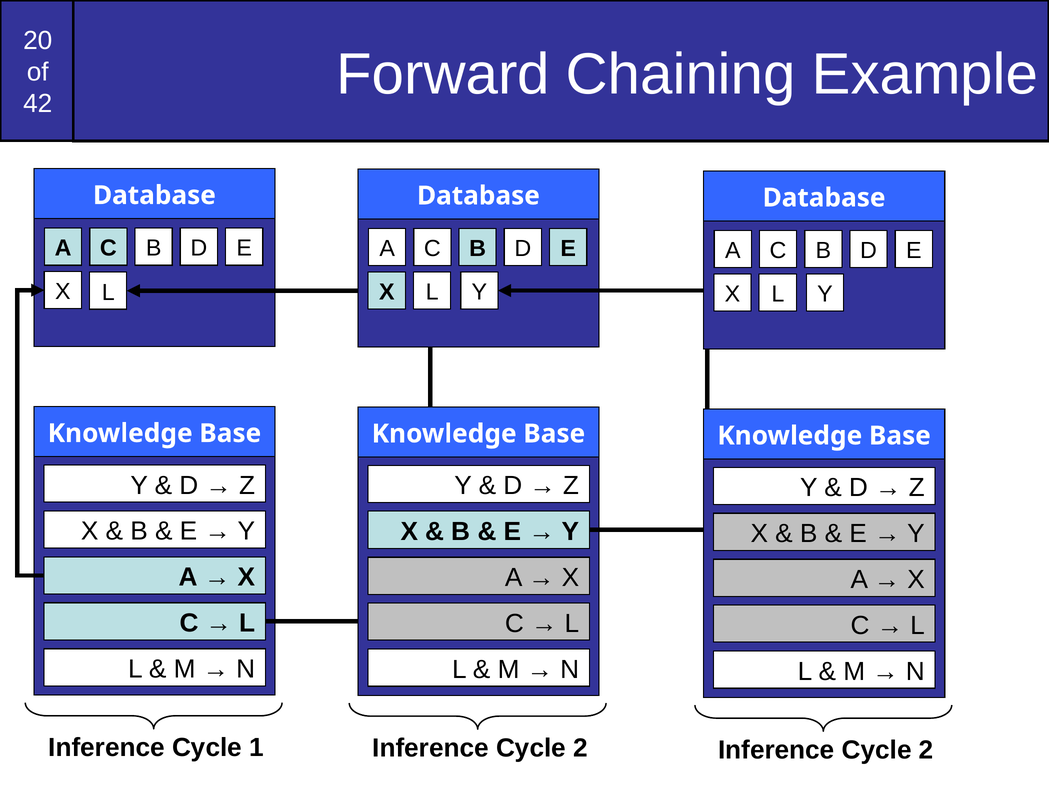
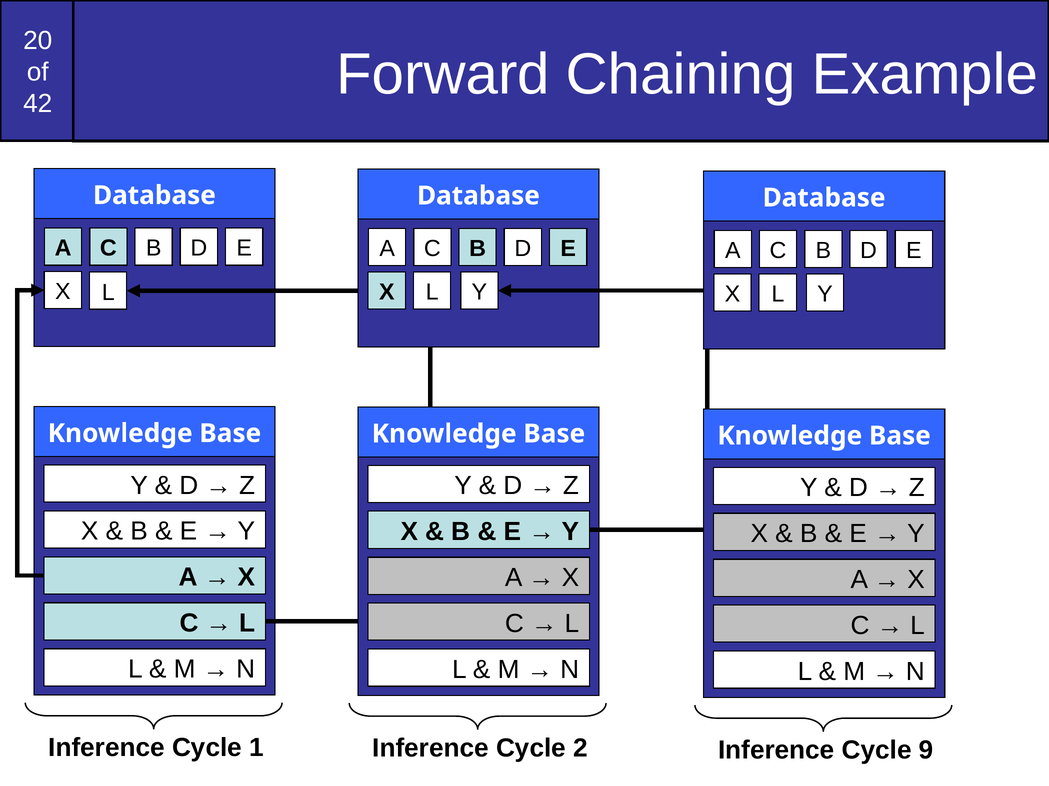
2: 2 -> 9 (926, 751)
